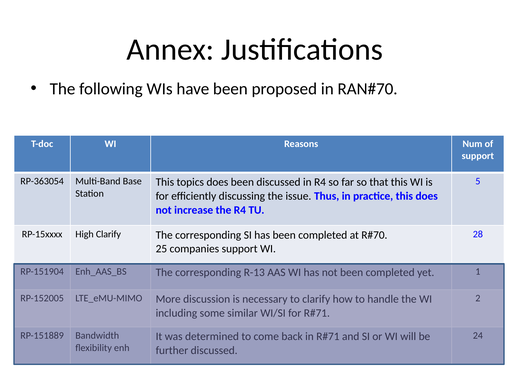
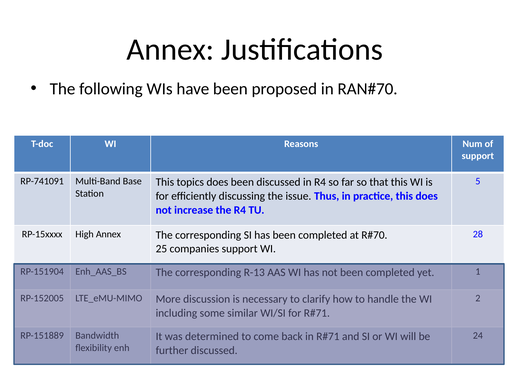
RP-363054: RP-363054 -> RP-741091 (42, 181)
High Clarify: Clarify -> Annex (108, 234)
